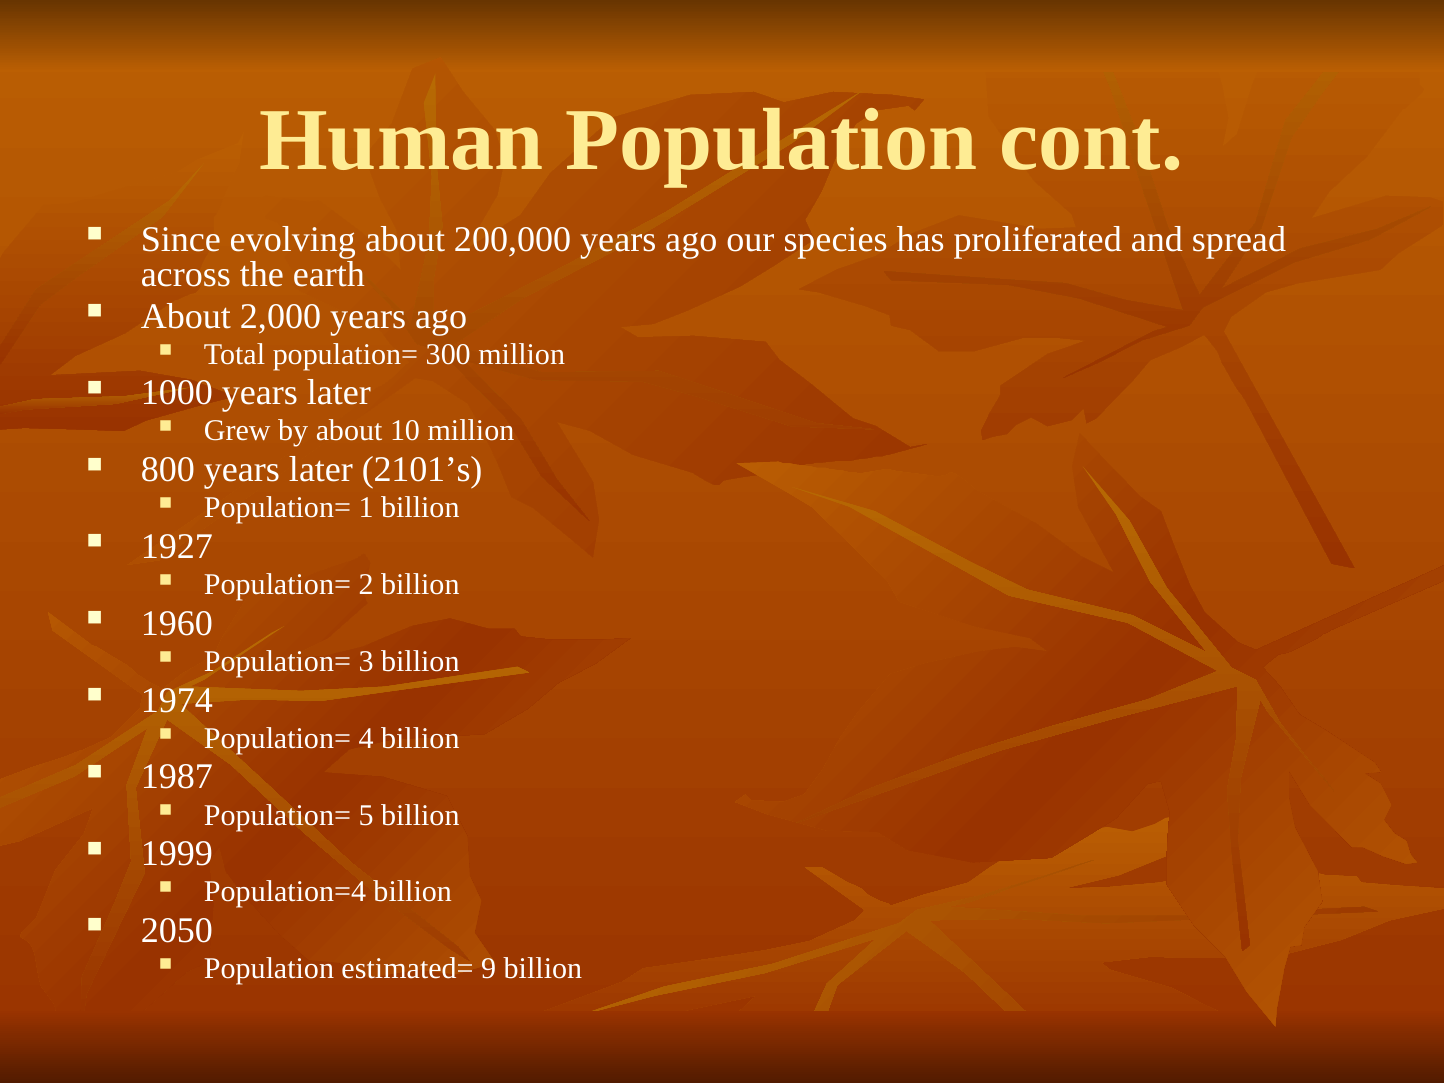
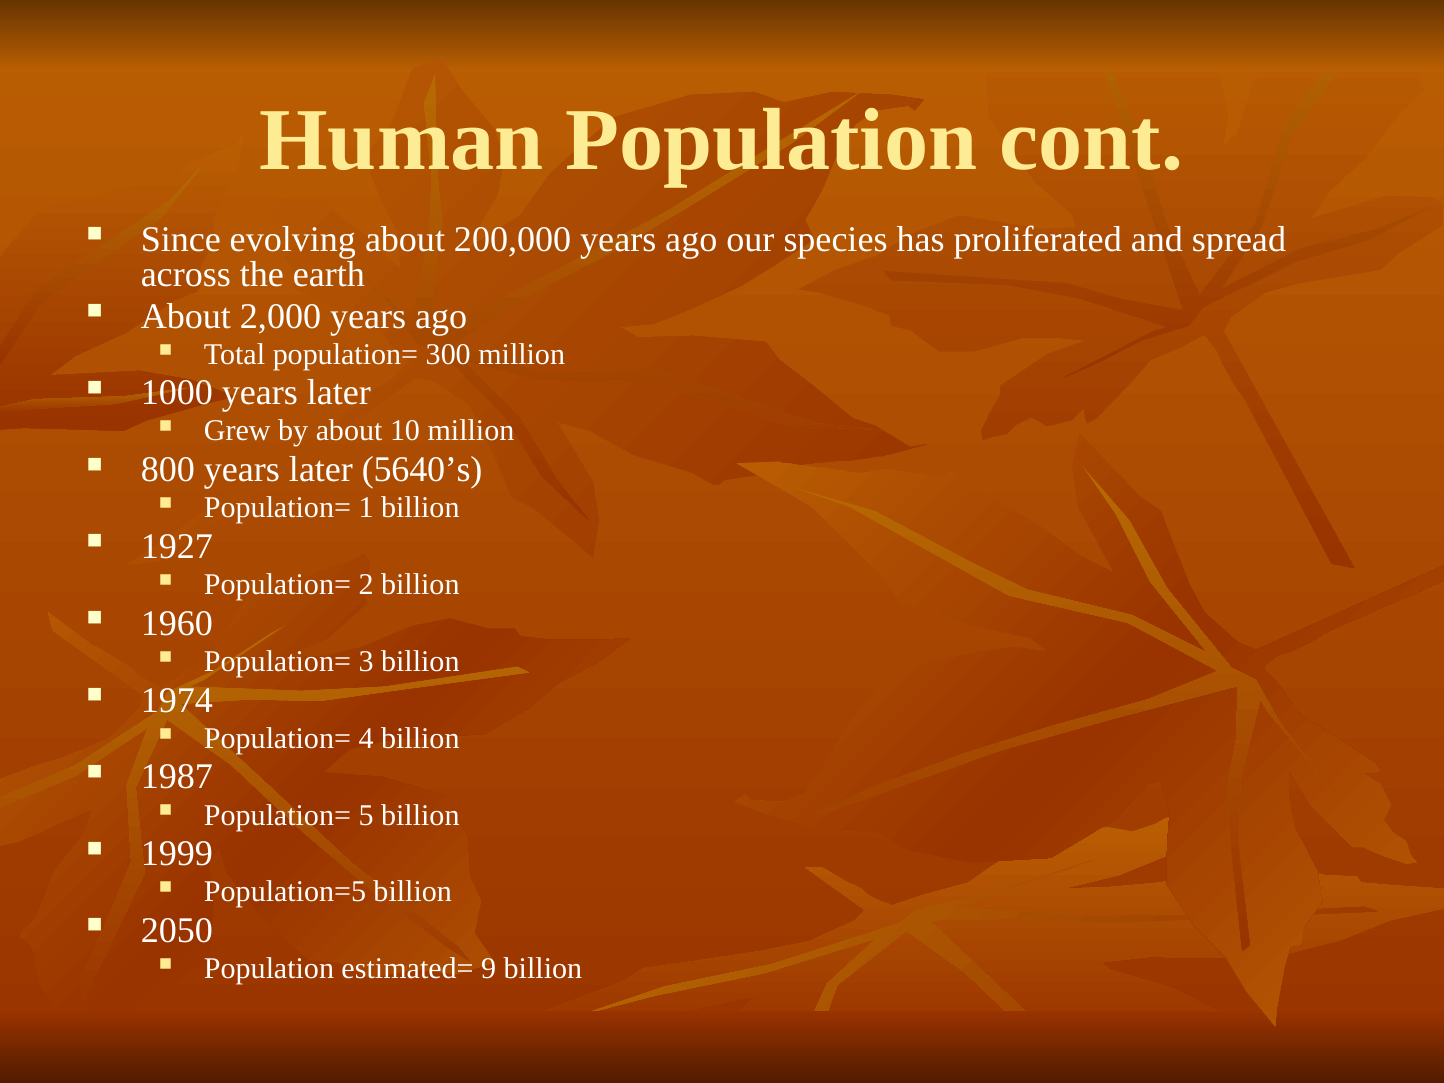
2101’s: 2101’s -> 5640’s (422, 470)
Population=4: Population=4 -> Population=5 (285, 892)
